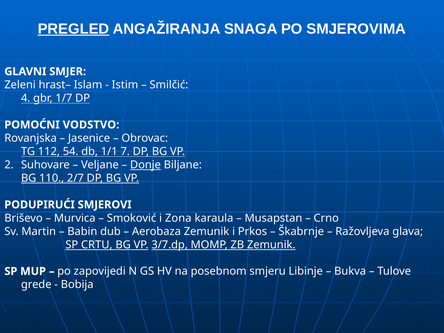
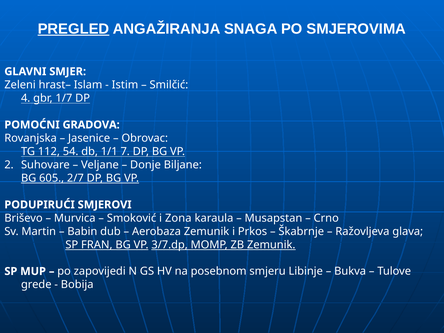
VODSTVO: VODSTVO -> GRADOVA (91, 125)
Donje underline: present -> none (145, 165)
110: 110 -> 605 (52, 178)
CRTU: CRTU -> FRAN (97, 245)
